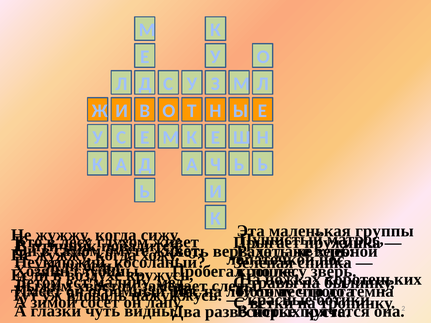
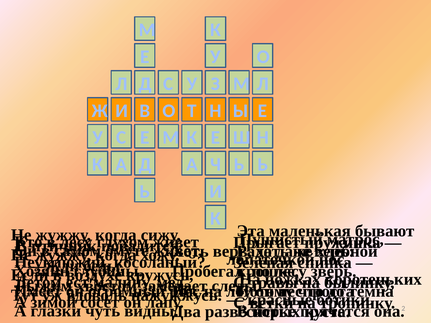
группы: группы -> бывают (385, 231)
